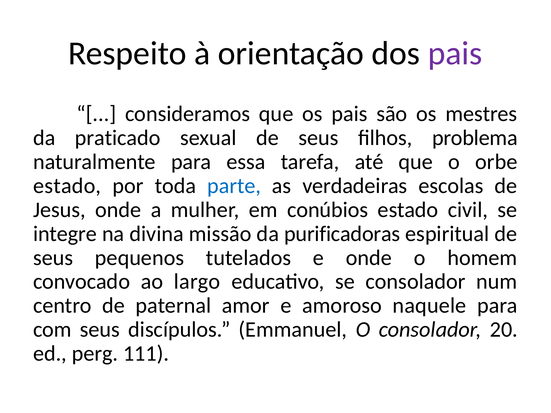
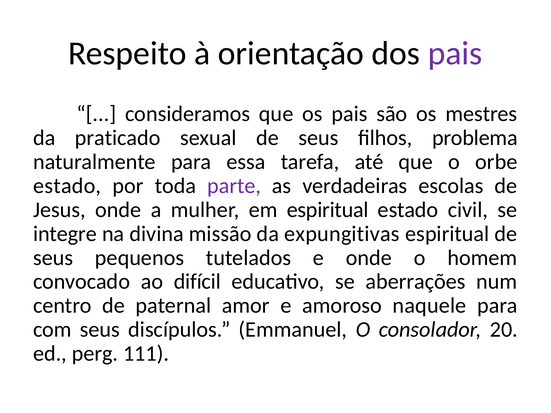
parte colour: blue -> purple (234, 186)
em conúbios: conúbios -> espiritual (328, 210)
purificadoras: purificadoras -> expungitivas (342, 234)
largo: largo -> difícil (197, 282)
se consolador: consolador -> aberrações (416, 282)
